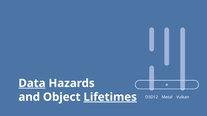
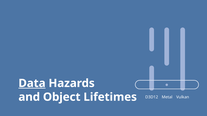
Lifetimes underline: present -> none (110, 97)
